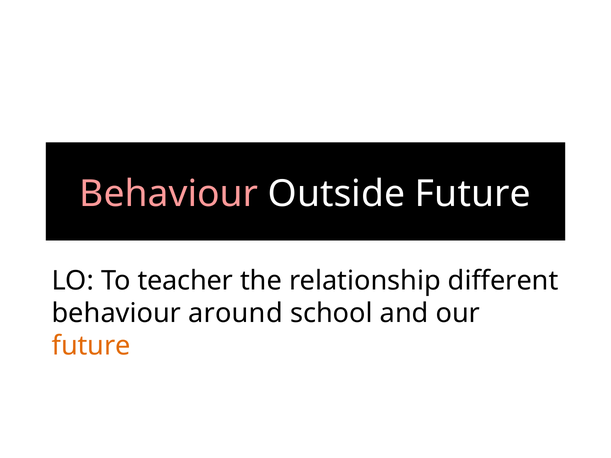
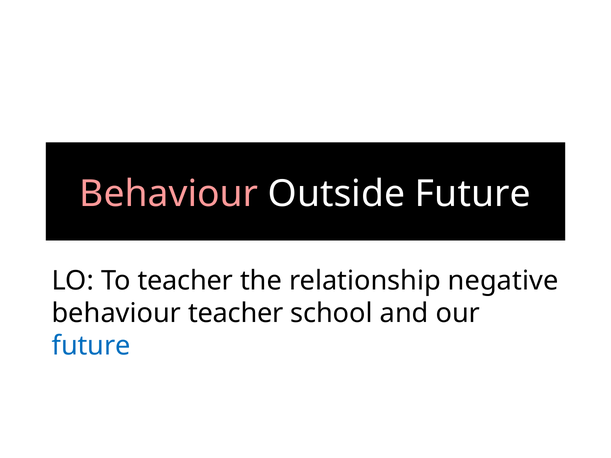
different: different -> negative (503, 281)
behaviour around: around -> teacher (236, 314)
future colour: orange -> blue (91, 346)
